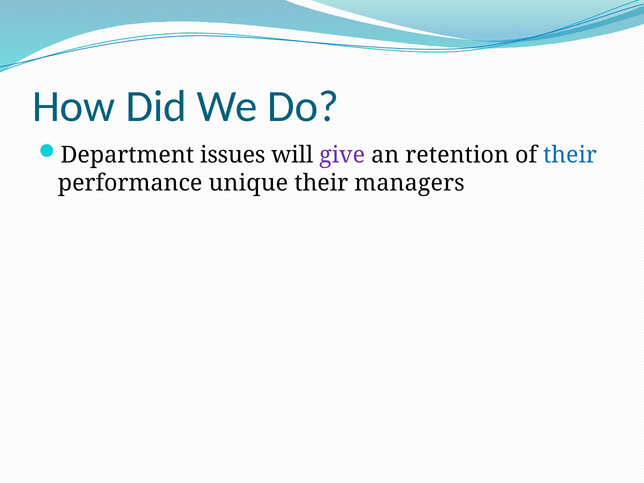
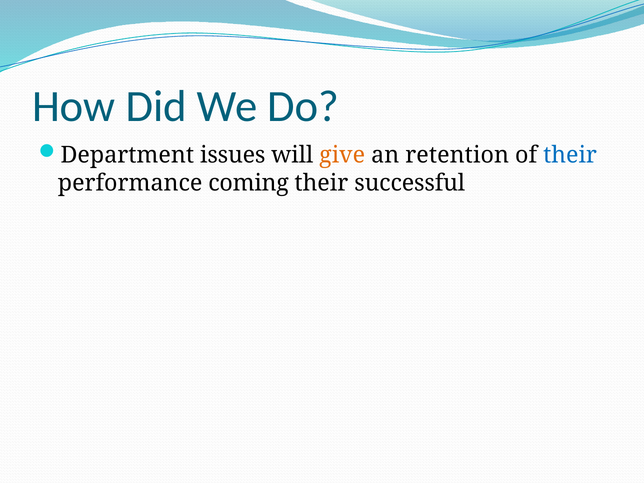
give colour: purple -> orange (342, 155)
unique: unique -> coming (249, 183)
managers: managers -> successful (410, 183)
